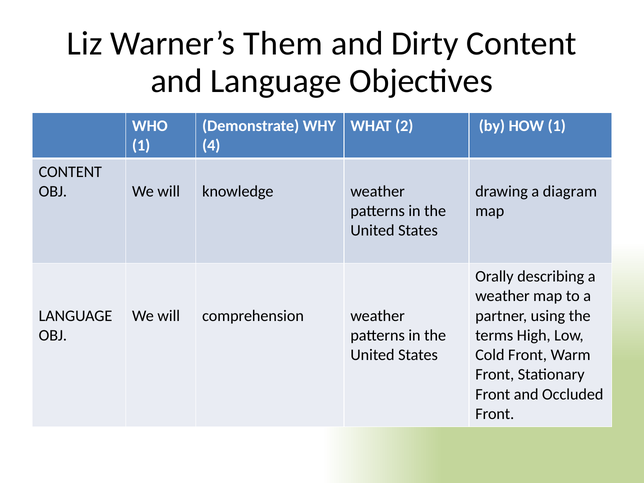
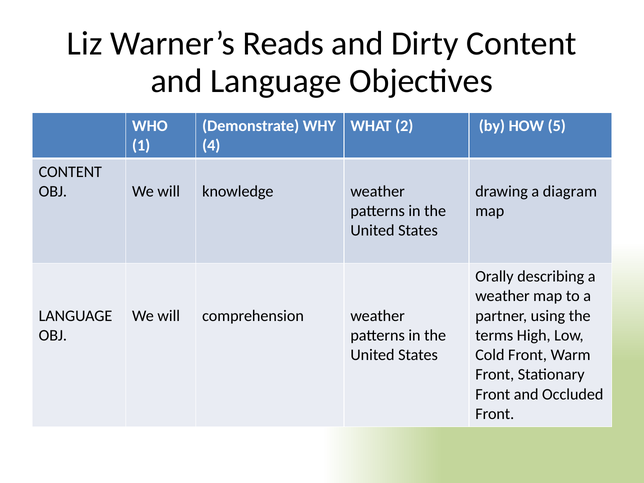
Them: Them -> Reads (284, 44)
HOW 1: 1 -> 5 (557, 126)
